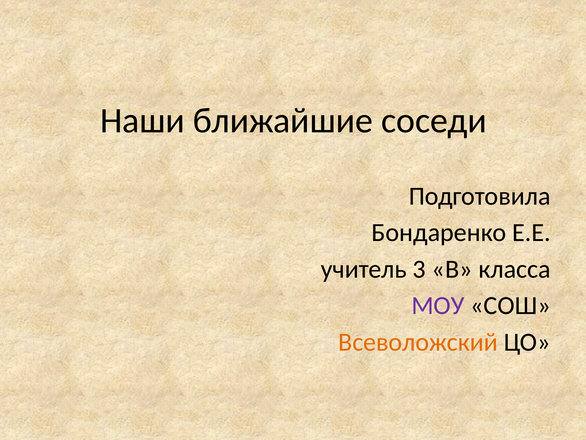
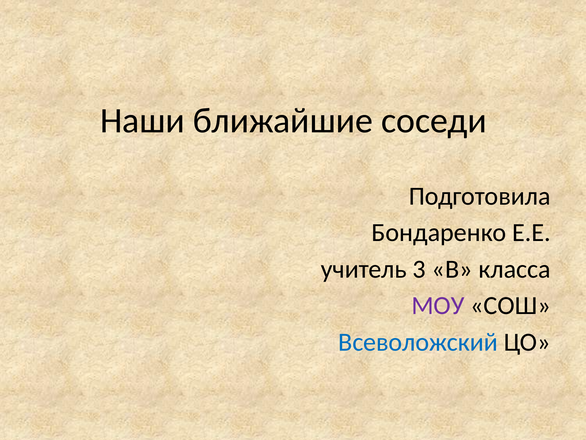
Всеволожский colour: orange -> blue (418, 342)
